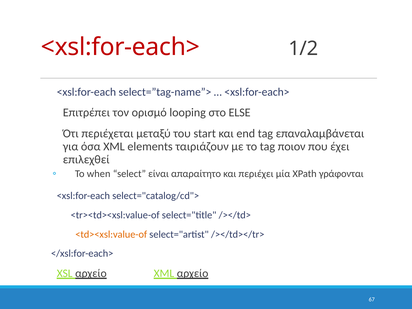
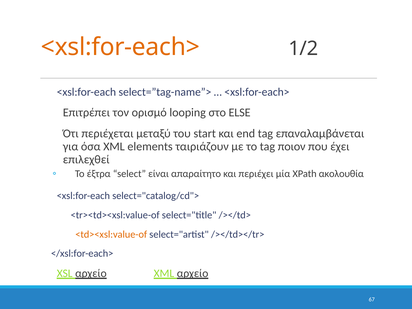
<xsl:for-each> colour: red -> orange (120, 47)
when: when -> έξτρα (99, 174)
γράφονται: γράφονται -> ακολουθία (341, 174)
